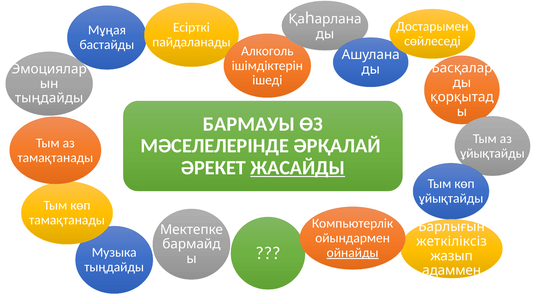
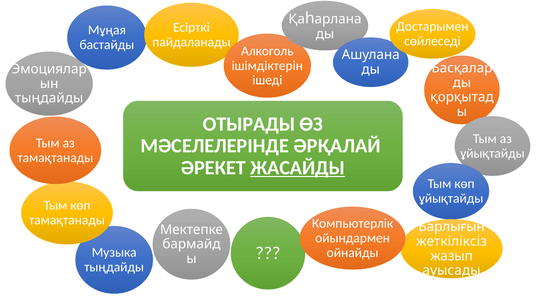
БАРМАУЫ: БАРМАУЫ -> ОТЫРАДЫ (249, 124)
ойнайды underline: present -> none (353, 252)
адаммен: адаммен -> ауысады (452, 270)
